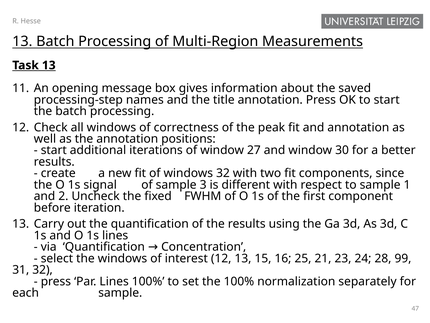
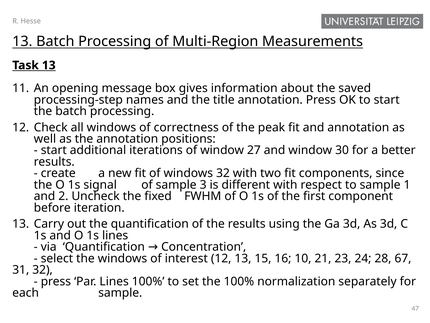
25: 25 -> 10 (303, 258)
99: 99 -> 67 (403, 258)
